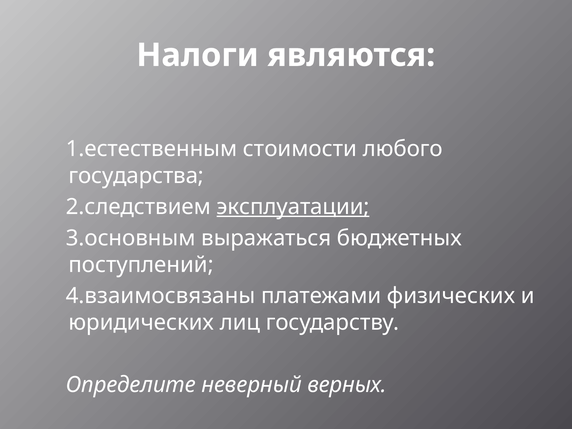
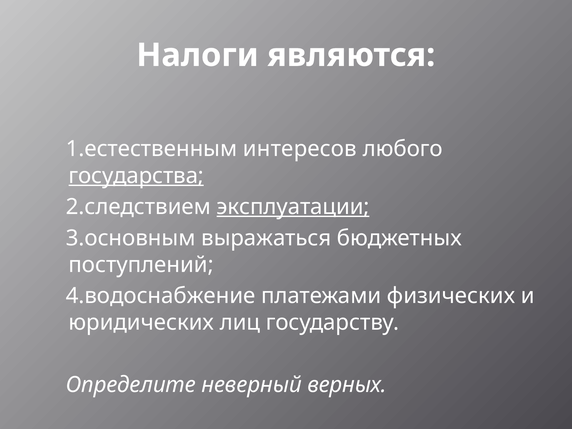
стоимости: стоимости -> интересов (300, 149)
государства underline: none -> present (136, 176)
4.взаимосвязаны: 4.взаимосвязаны -> 4.водоснабжение (161, 296)
